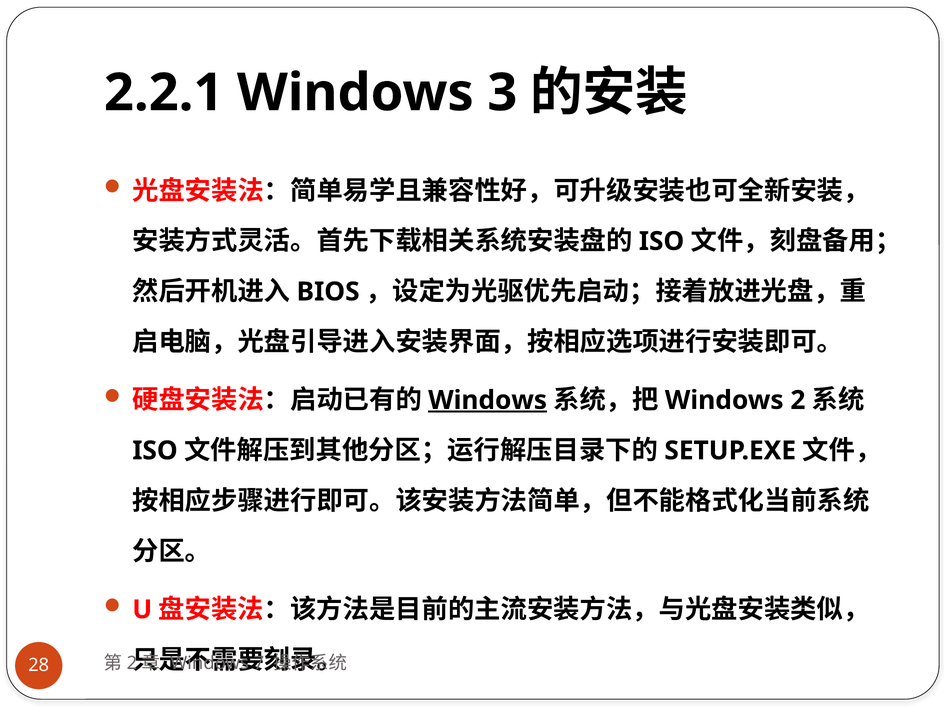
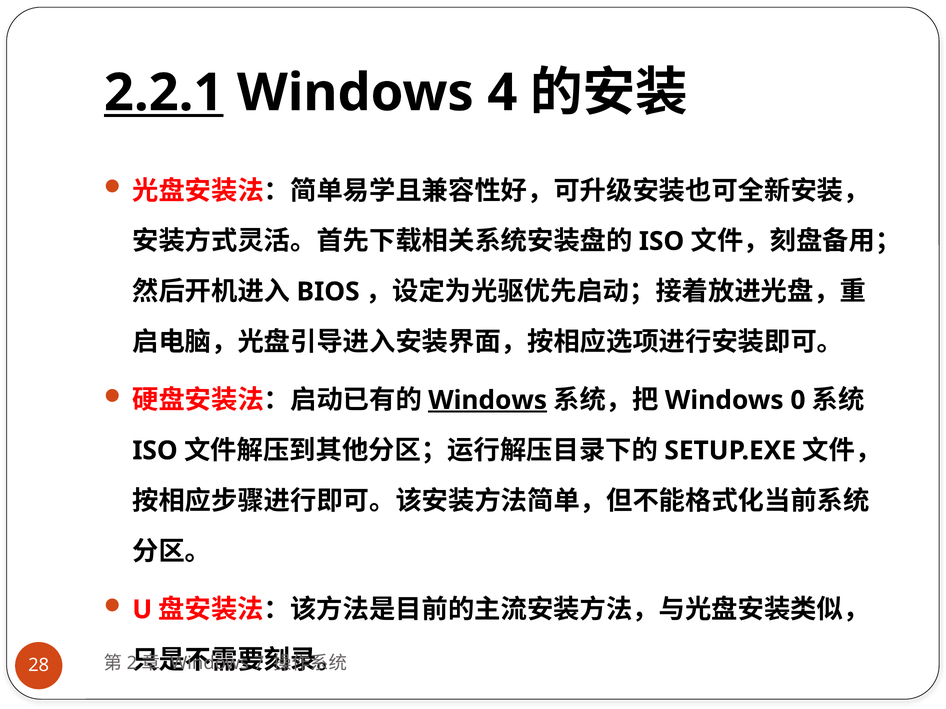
2.2.1 underline: none -> present (164, 93)
3: 3 -> 4 (502, 93)
2: 2 -> 0 (798, 400)
